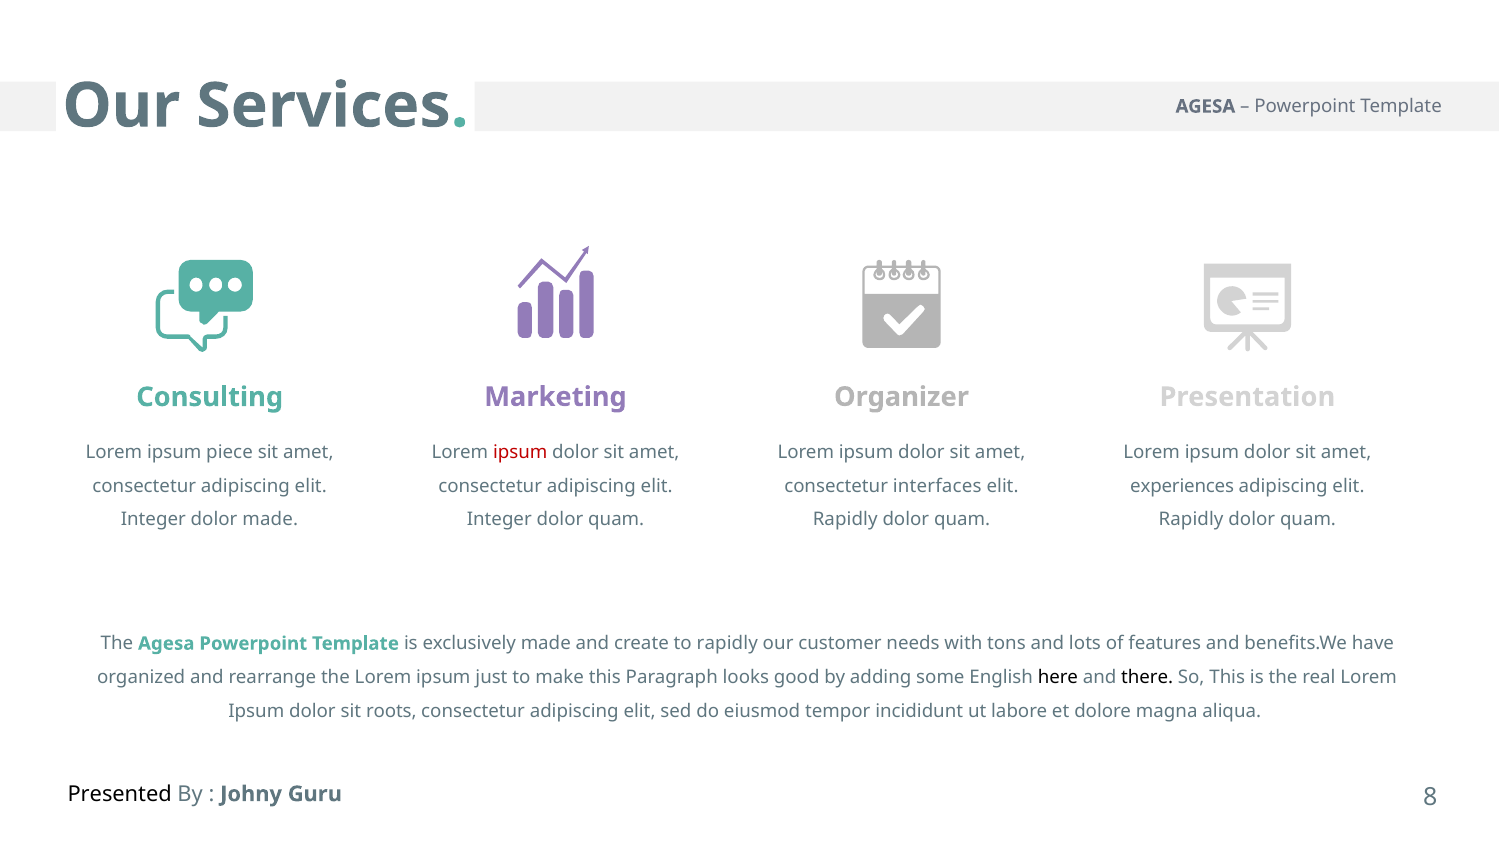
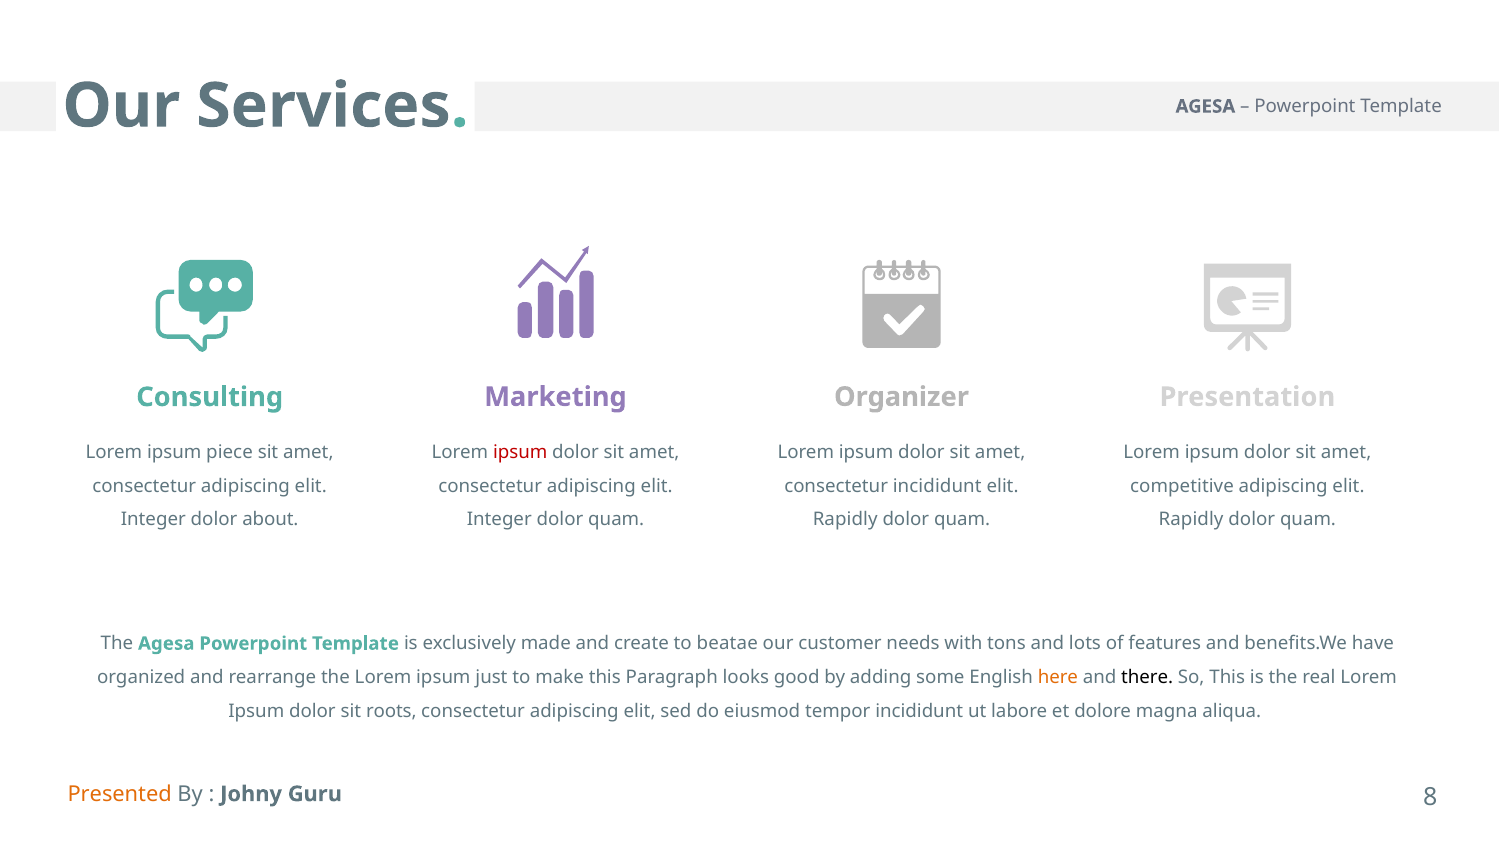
consectetur interfaces: interfaces -> incididunt (937, 486)
experiences: experiences -> competitive (1182, 486)
dolor made: made -> about (270, 520)
to rapidly: rapidly -> beatae (727, 644)
here colour: black -> orange (1058, 677)
Presented colour: black -> orange (120, 794)
